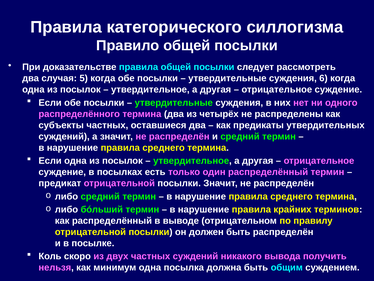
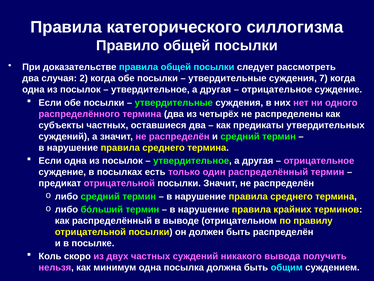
5: 5 -> 2 (84, 78)
6: 6 -> 7 (323, 78)
